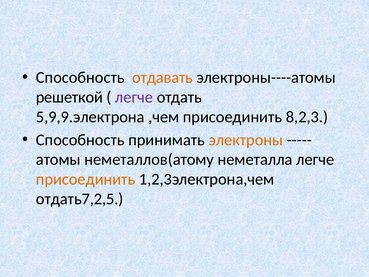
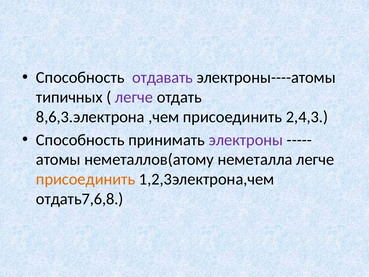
отдавать colour: orange -> purple (162, 77)
решеткой: решеткой -> типичных (69, 97)
5,9,9.электрона: 5,9,9.электрона -> 8,6,3.электрона (90, 117)
8,2,3: 8,2,3 -> 2,4,3 (307, 117)
электроны colour: orange -> purple (246, 140)
отдать7,2,5: отдать7,2,5 -> отдать7,6,8 (80, 199)
